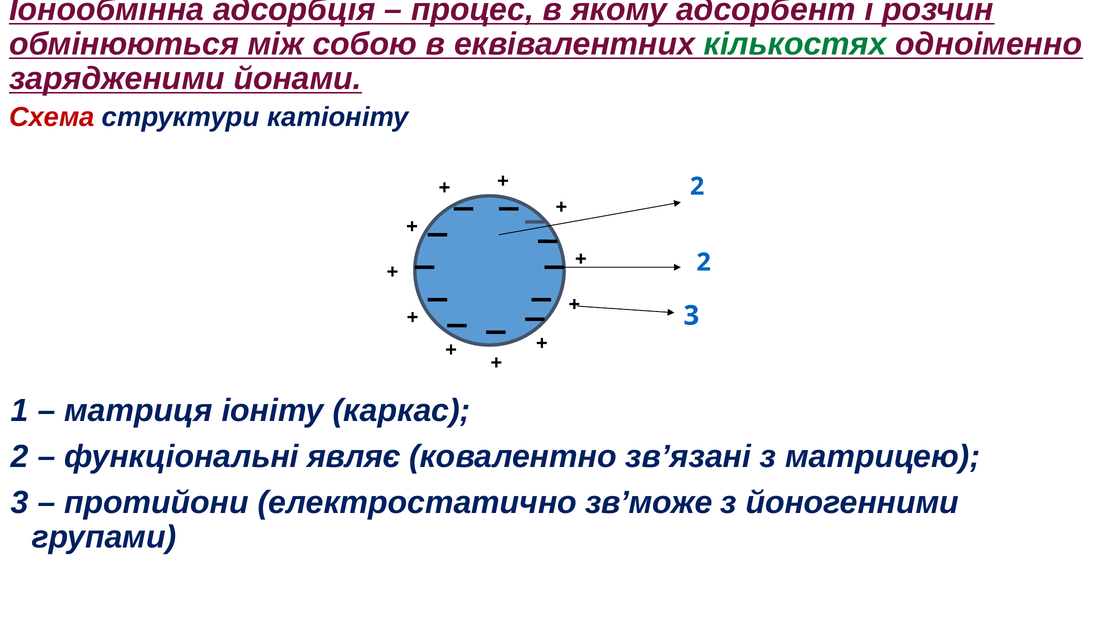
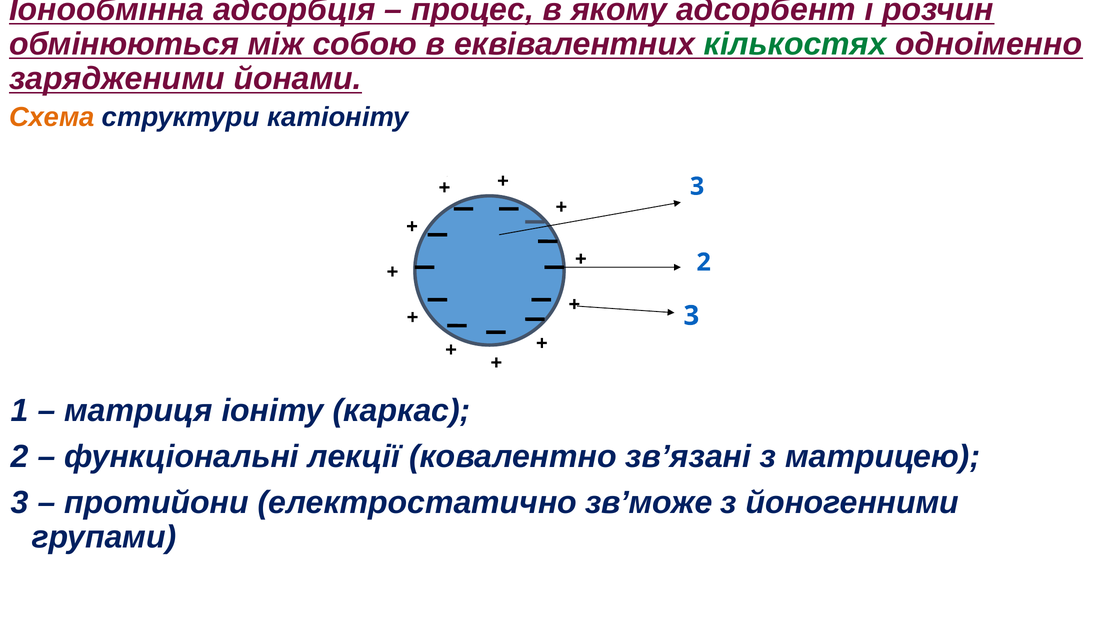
Схема colour: red -> orange (52, 117)
2: 2 -> 3 (697, 186)
являє: являє -> лекції (354, 457)
